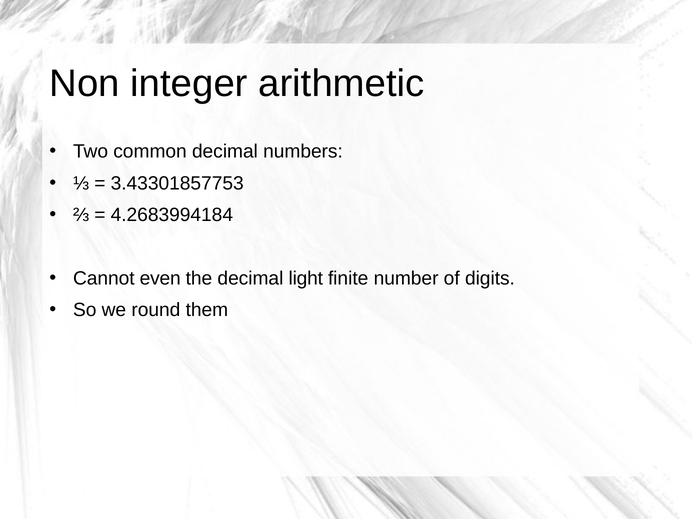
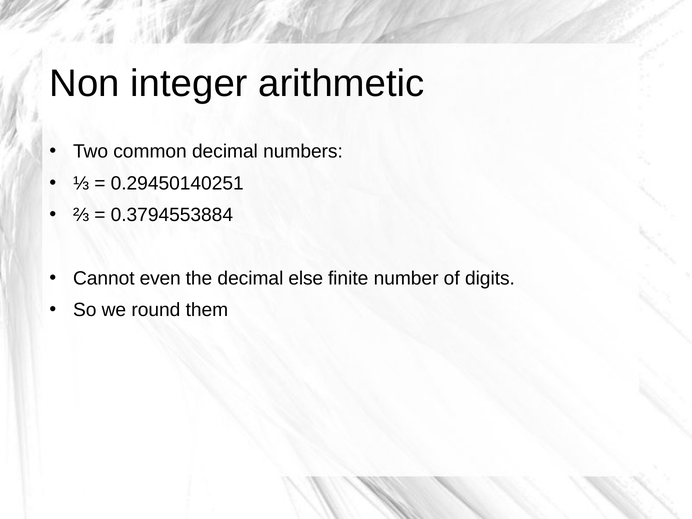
3.43301857753: 3.43301857753 -> 0.29450140251 (177, 183)
4.2683994184: 4.2683994184 -> 0.3794553884 (172, 215)
light: light -> else (306, 278)
